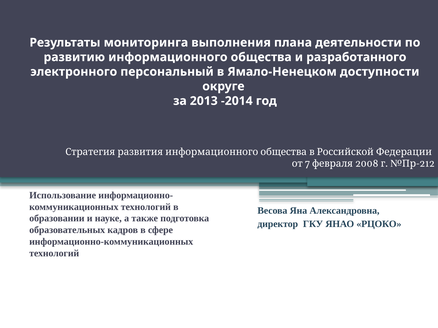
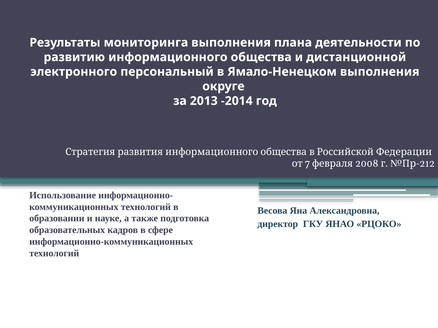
разработанного: разработанного -> дистанционной (356, 57)
Ямало-Ненецком доступности: доступности -> выполнения (380, 72)
